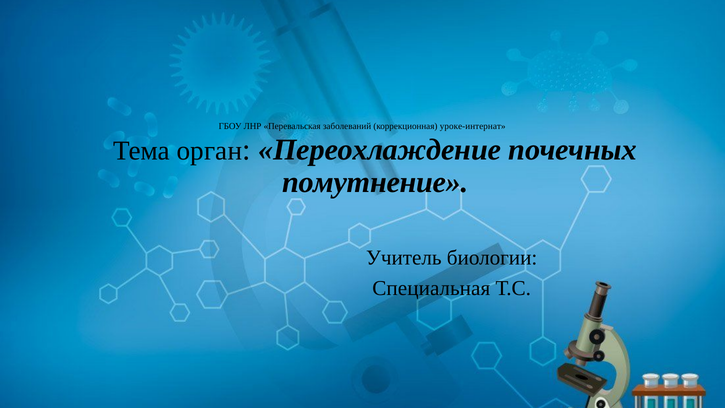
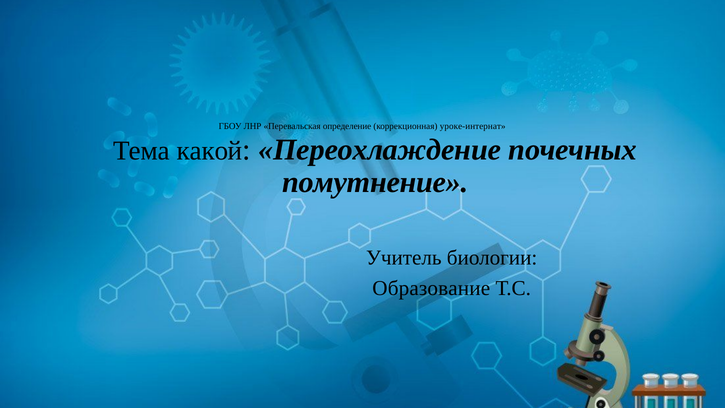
заболеваний: заболеваний -> определение (347, 126)
орган: орган -> какой (210, 151)
Специальная: Специальная -> Образование (431, 288)
